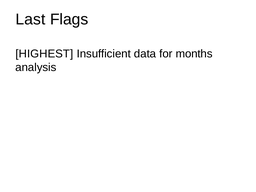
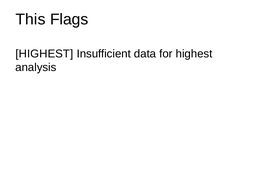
Last: Last -> This (30, 19)
for months: months -> highest (194, 54)
